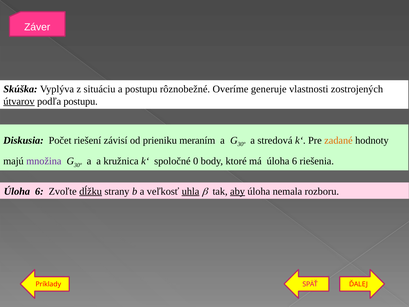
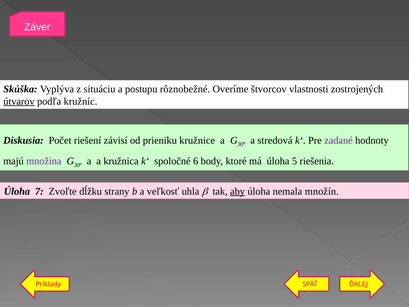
generuje: generuje -> štvorcov (269, 89)
podľa postupu: postupu -> kružníc (80, 101)
meraním: meraním -> kružnice (197, 140)
zadané colour: orange -> purple (338, 140)
0: 0 -> 6 (196, 161)
má úloha 6: 6 -> 5 (295, 161)
6: 6 -> 7 (39, 191)
dĺžku underline: present -> none (91, 191)
uhla underline: present -> none (191, 191)
rozboru: rozboru -> množín (322, 191)
